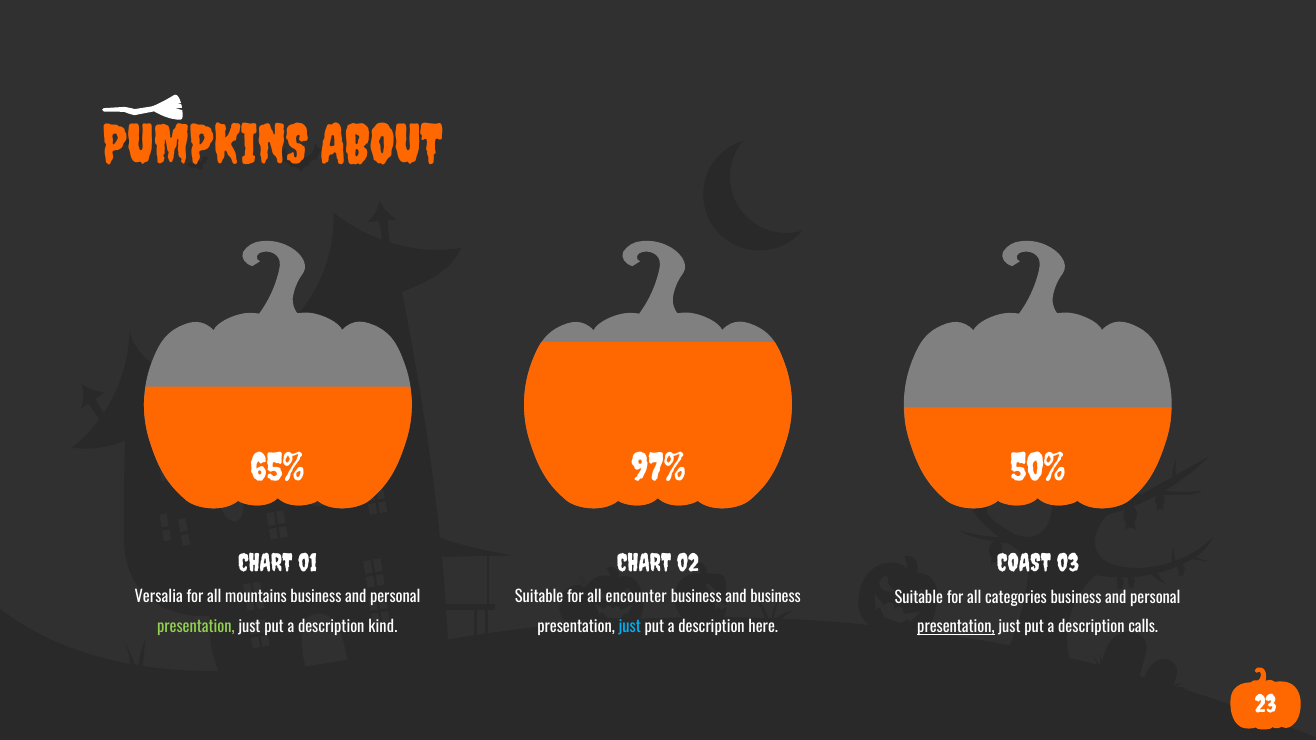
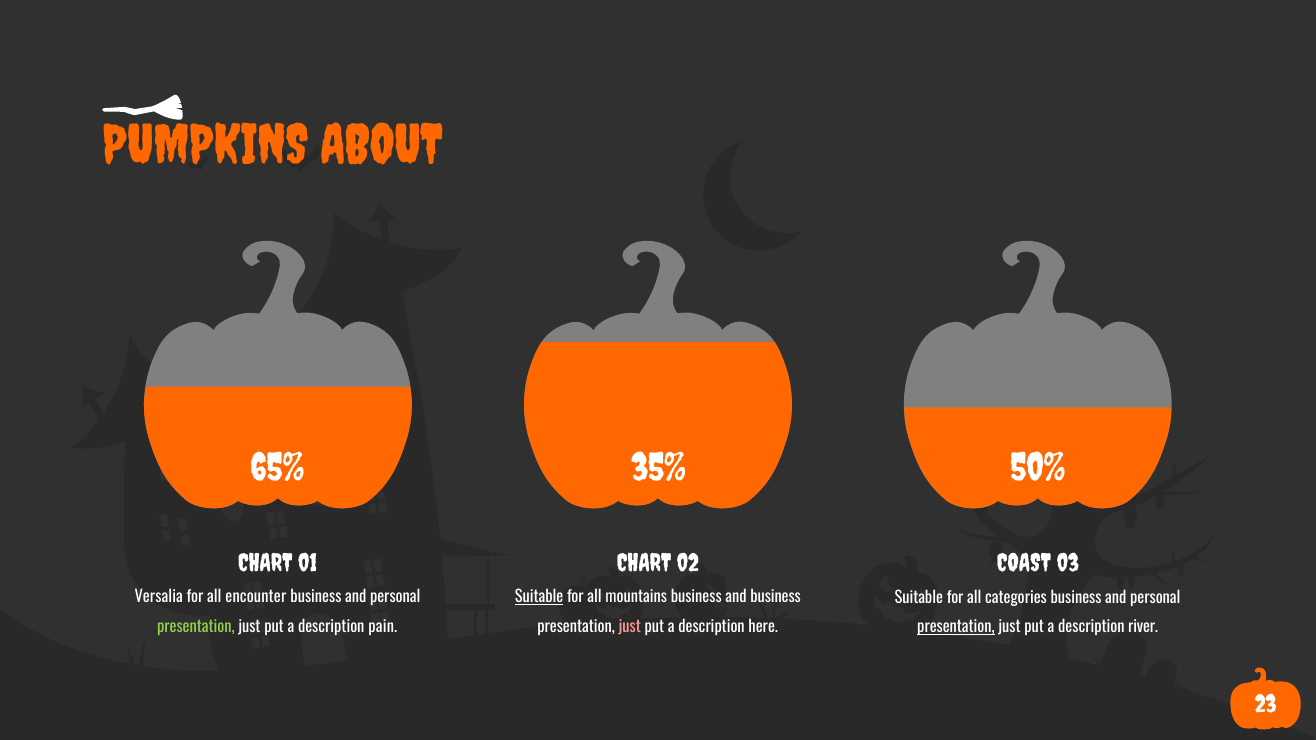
97%: 97% -> 35% (658, 468)
mountains: mountains -> encounter (256, 598)
Suitable underline: none -> present (539, 598)
encounter: encounter -> mountains (636, 598)
kind: kind -> pain (383, 627)
just colour: light blue -> pink (630, 627)
calls: calls -> river (1143, 628)
